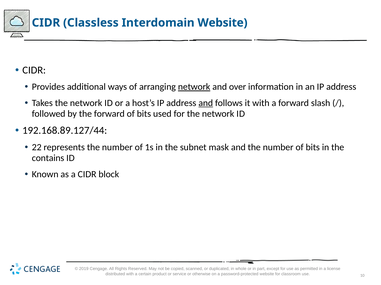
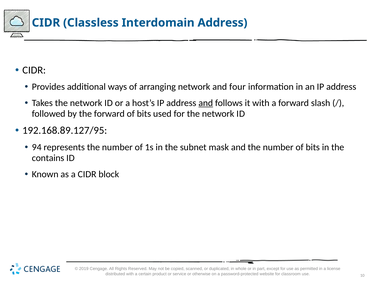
Interdomain Website: Website -> Address (222, 23)
network underline: present -> none (194, 87)
over: over -> four (237, 87)
192.168.89.127/44: 192.168.89.127/44 -> 192.168.89.127/95 (65, 131)
22: 22 -> 94 (37, 148)
